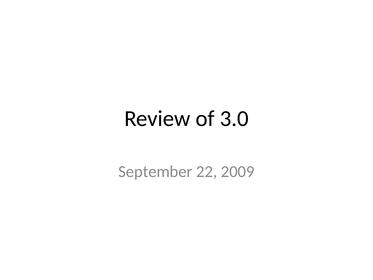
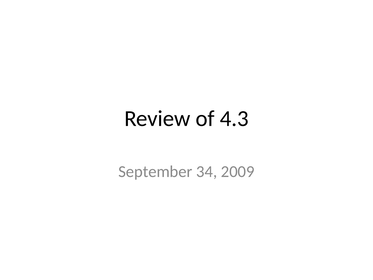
3.0: 3.0 -> 4.3 (234, 118)
22: 22 -> 34 (207, 171)
